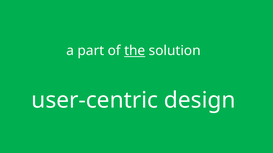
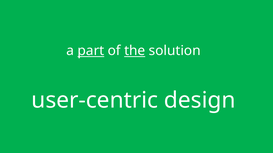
part underline: none -> present (91, 51)
